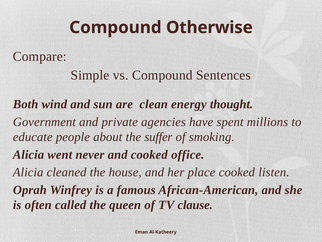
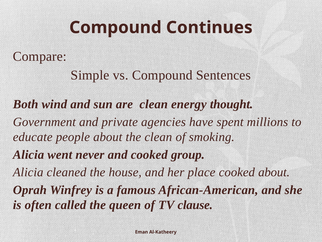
Otherwise: Otherwise -> Continues (209, 27)
the suffer: suffer -> clean (158, 137)
office: office -> group (188, 154)
cooked listen: listen -> about (274, 172)
